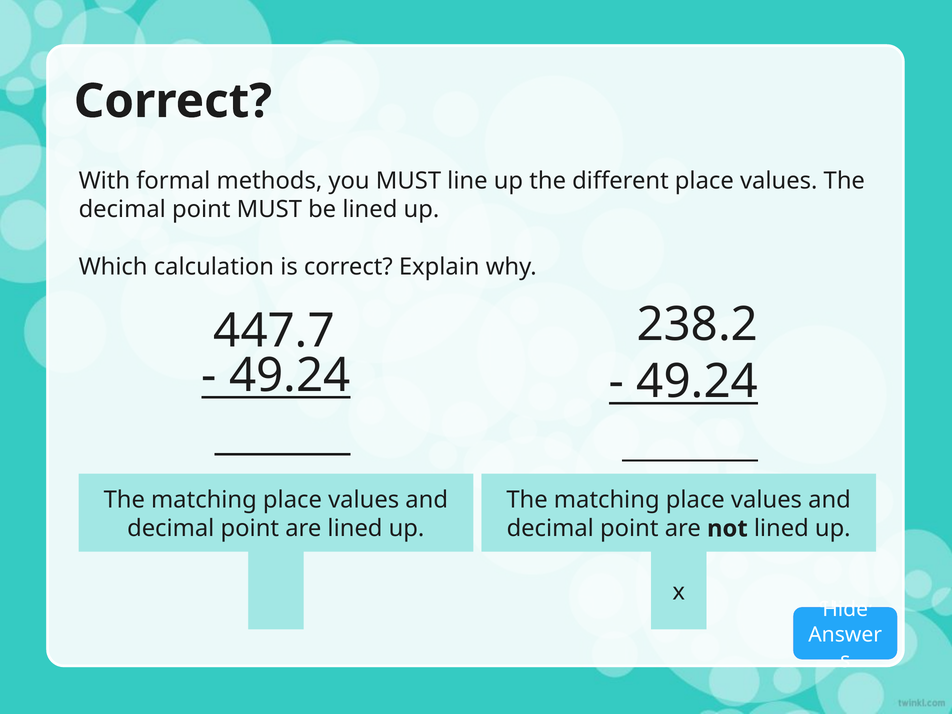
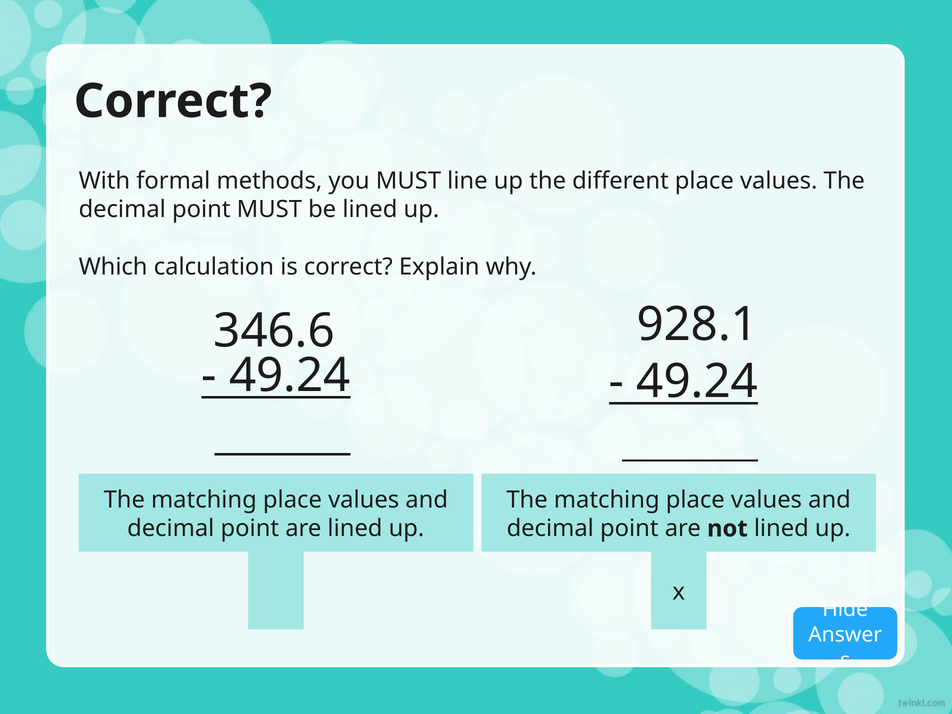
238.2: 238.2 -> 928.1 (697, 325)
447.7: 447.7 -> 346.6 (274, 331)
